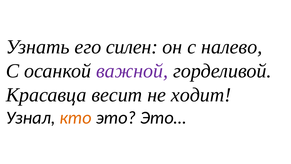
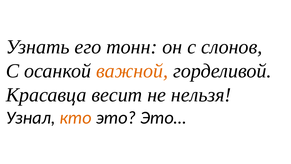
силен: силен -> тонн (132, 47)
налево: налево -> слонов (232, 47)
важной colour: purple -> orange (132, 71)
ходит: ходит -> нельзя (201, 95)
